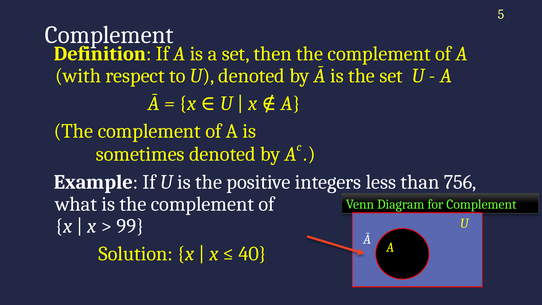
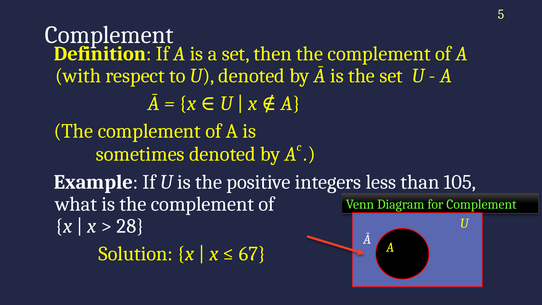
756: 756 -> 105 (460, 182)
99: 99 -> 28 (130, 226)
40: 40 -> 67 (252, 254)
